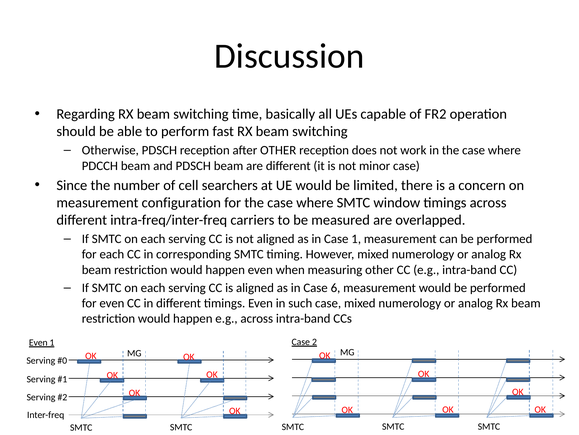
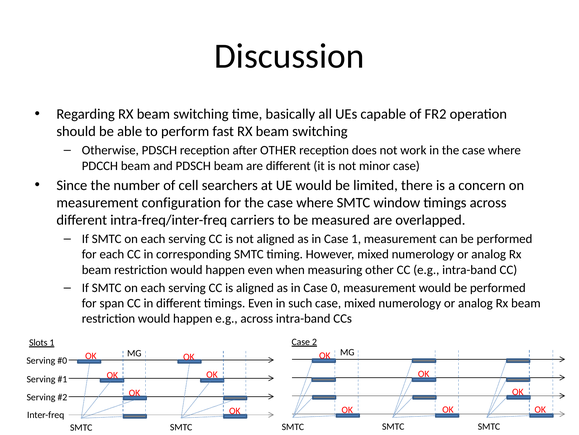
6: 6 -> 0 (336, 287)
for even: even -> span (112, 303)
Even: Even -> Slots (38, 342)
